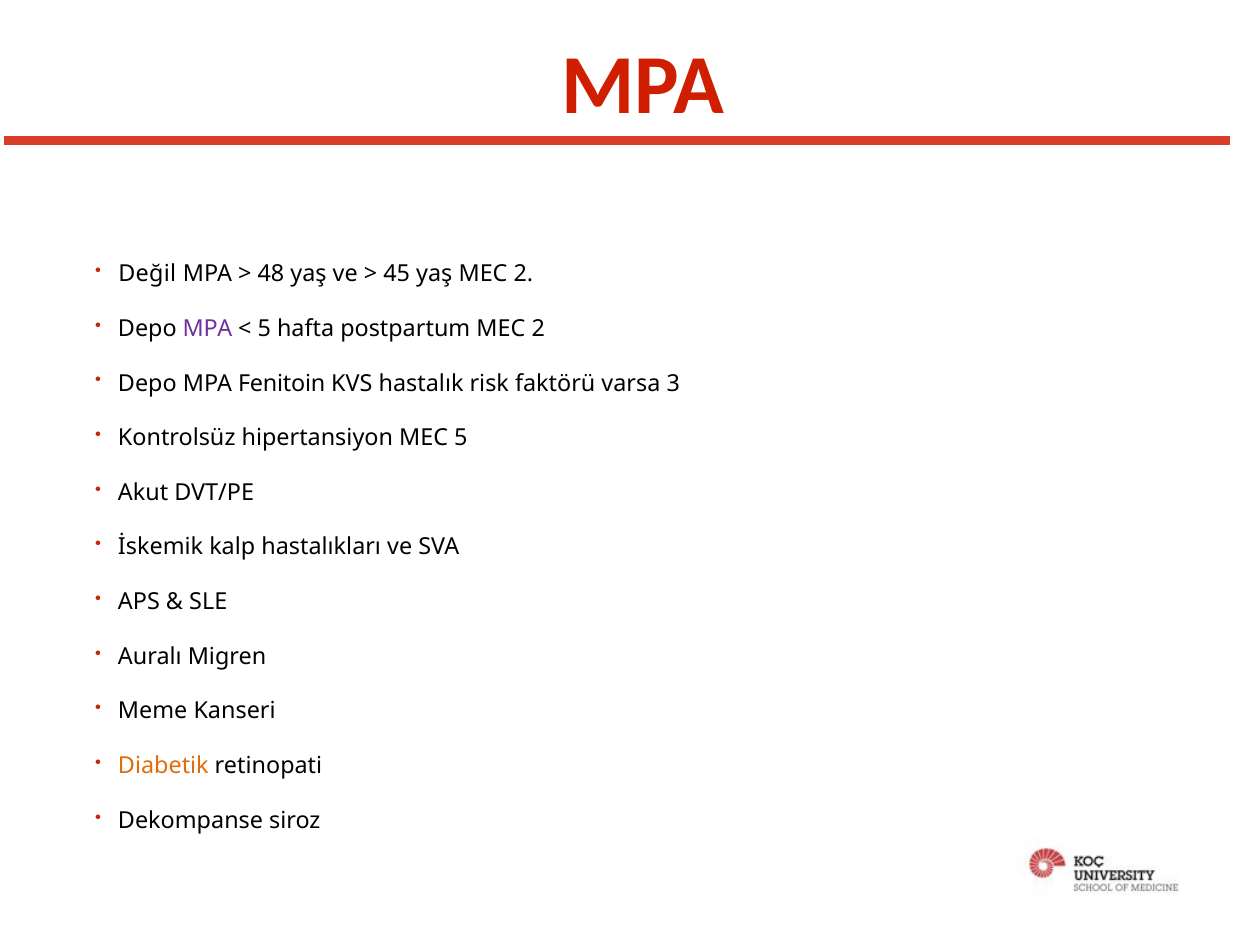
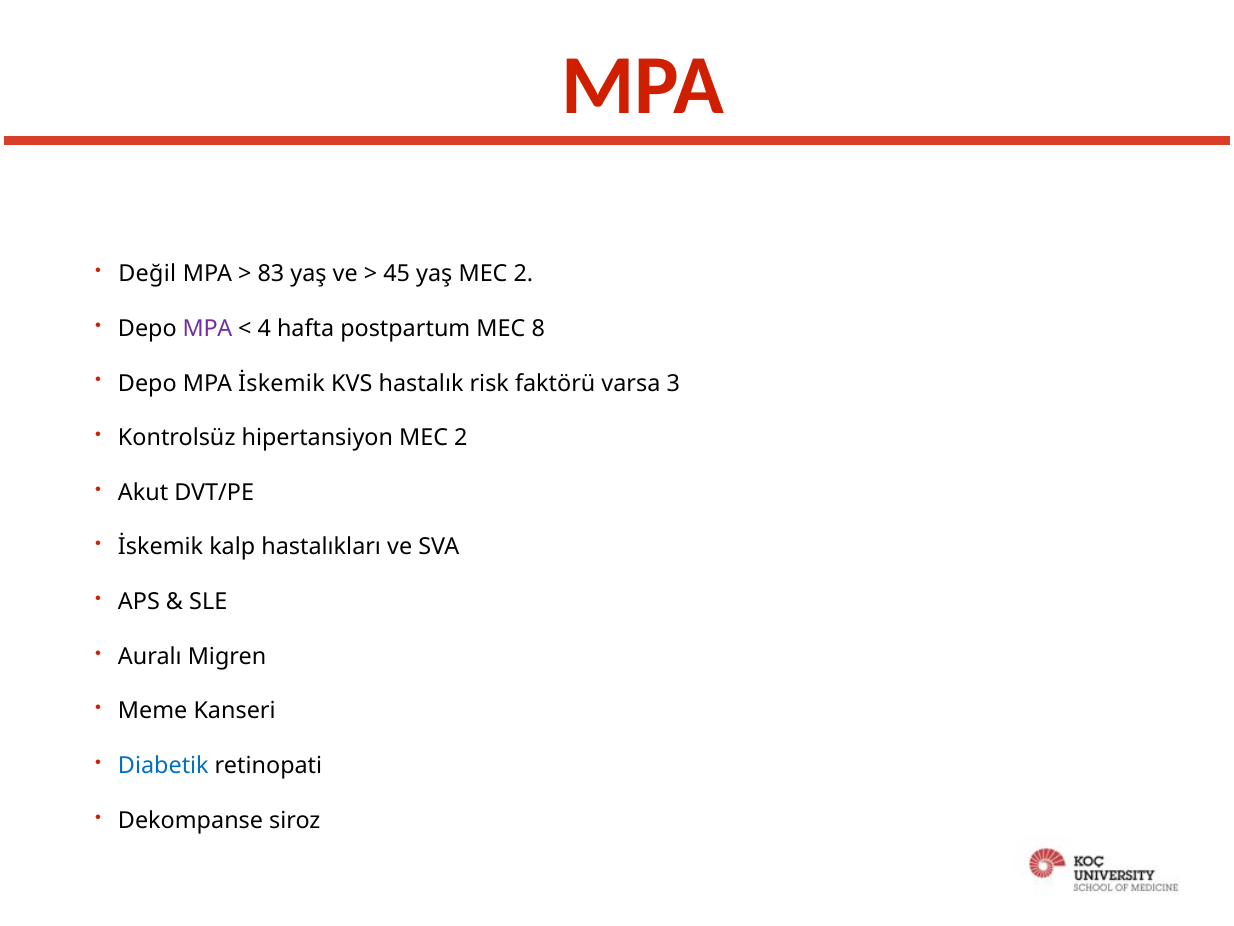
48: 48 -> 83 (271, 274)
5: 5 -> 4 (264, 328)
postpartum MEC 2: 2 -> 8 (538, 328)
MPA Fenitoin: Fenitoin -> İskemik (281, 383)
hipertansiyon MEC 5: 5 -> 2 (461, 438)
Diabetik colour: orange -> blue (163, 765)
